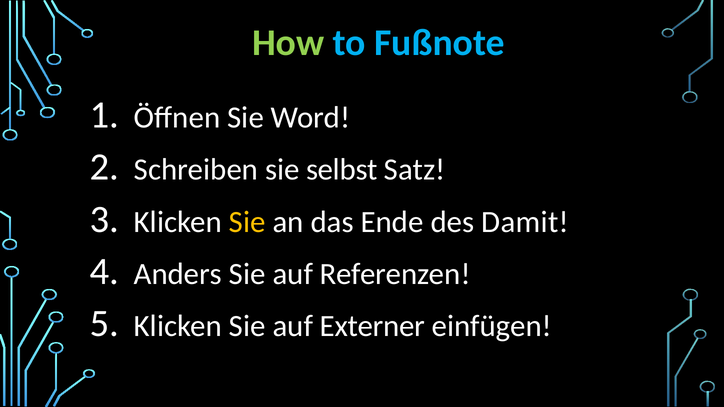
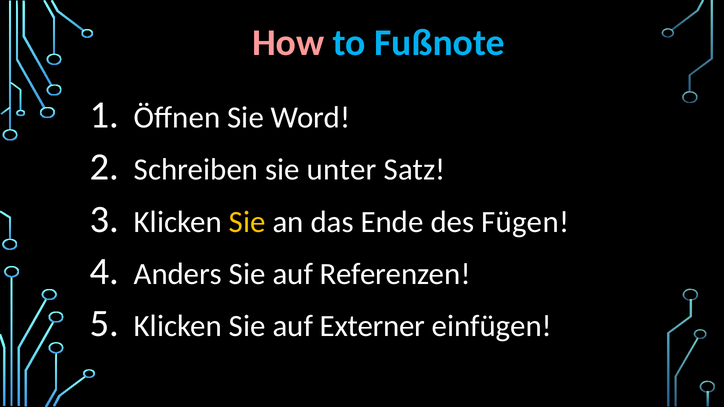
How colour: light green -> pink (288, 43)
selbst: selbst -> unter (342, 170)
Damit: Damit -> Fügen (525, 222)
